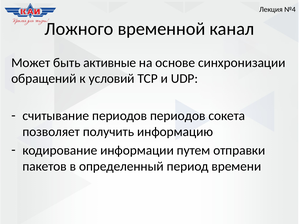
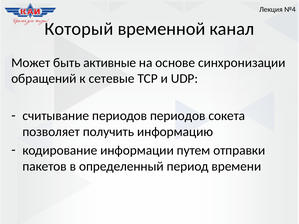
Ложного: Ложного -> Который (79, 29)
условий: условий -> сетевые (112, 79)
